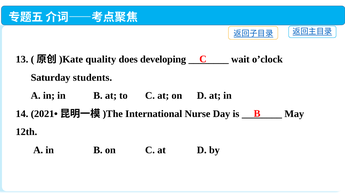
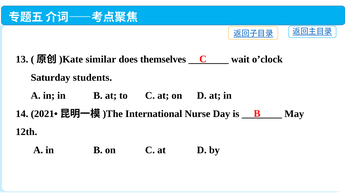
quality: quality -> similar (101, 59)
developing: developing -> themselves (163, 59)
